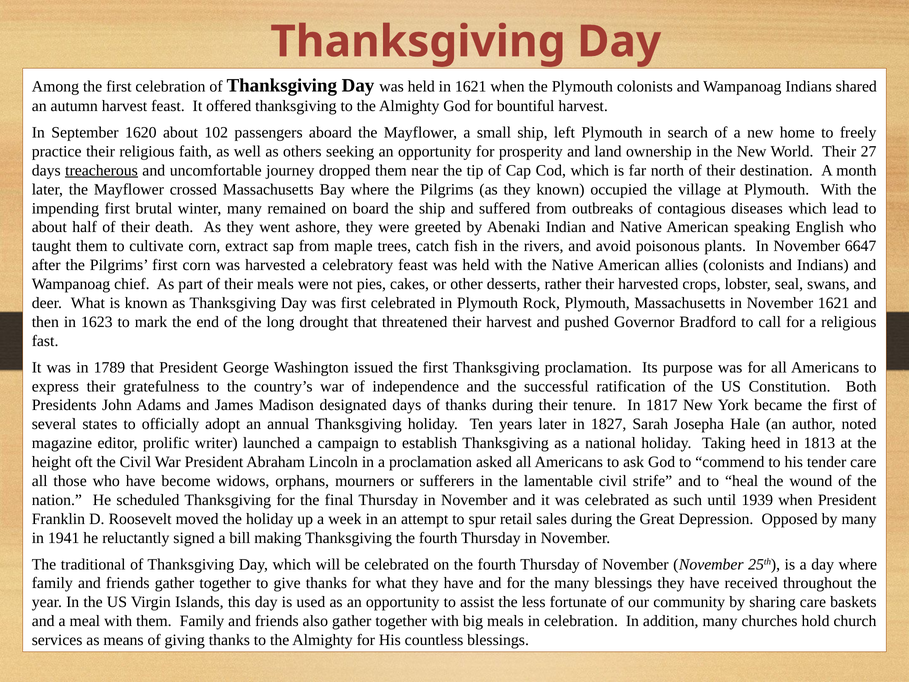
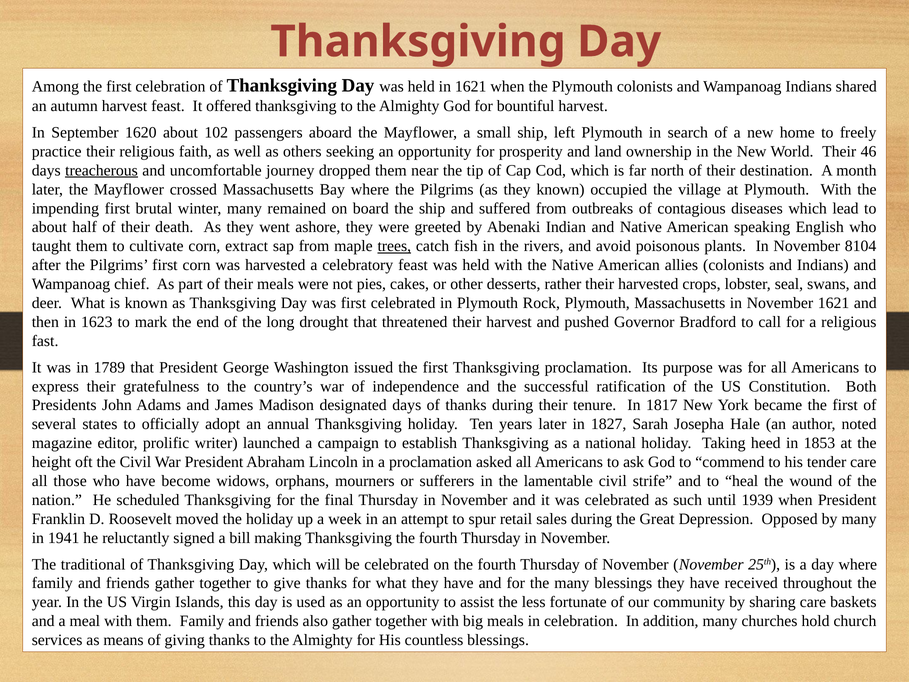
27: 27 -> 46 (869, 151)
trees underline: none -> present (394, 246)
6647: 6647 -> 8104 (861, 246)
1813: 1813 -> 1853 (819, 443)
